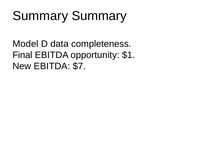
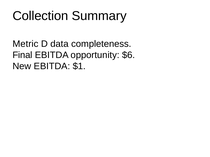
Summary: Summary -> Collection (40, 16)
Model: Model -> Metric (25, 44)
$1: $1 -> $6 (129, 55)
$7: $7 -> $1 (79, 66)
